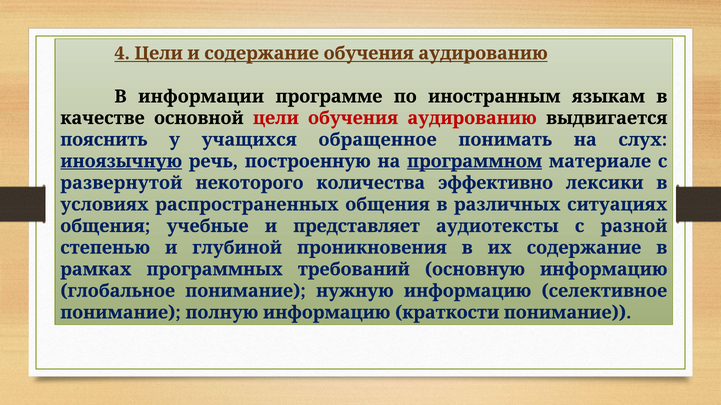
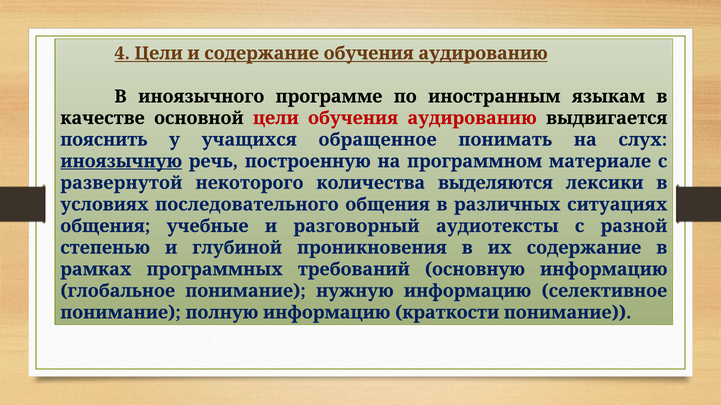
информации: информации -> иноязычного (201, 97)
программном underline: present -> none (475, 162)
эффективно: эффективно -> выделяются (496, 183)
распространенных: распространенных -> последовaтельного (247, 205)
представляет: представляет -> разговорный (356, 226)
